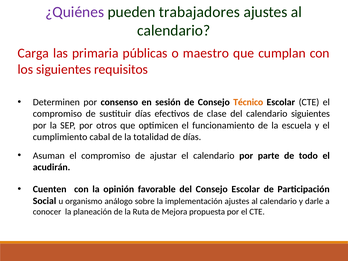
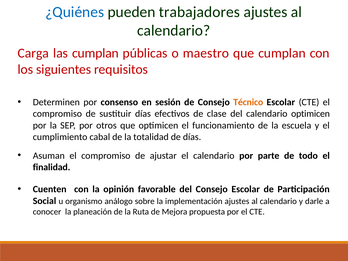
¿Quiénes colour: purple -> blue (75, 12)
las primaria: primaria -> cumplan (95, 53)
calendario siguientes: siguientes -> optimicen (311, 114)
acudirán: acudirán -> finalidad (52, 167)
